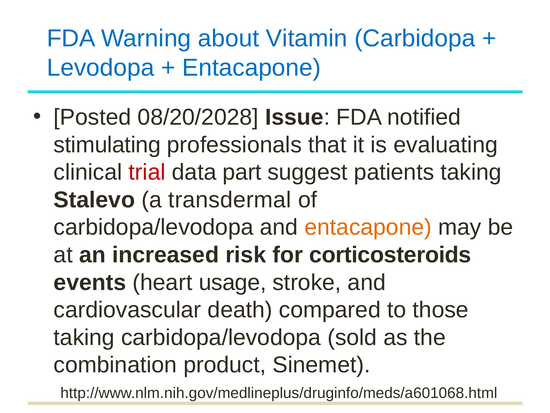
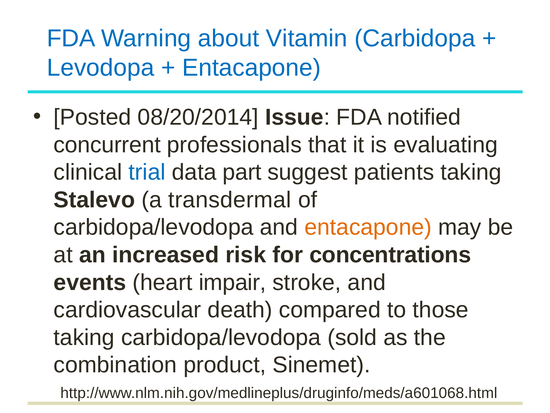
08/20/2028: 08/20/2028 -> 08/20/2014 (198, 117)
stimulating: stimulating -> concurrent (107, 145)
trial colour: red -> blue (147, 172)
corticosteroids: corticosteroids -> concentrations (390, 255)
usage: usage -> impair (233, 282)
